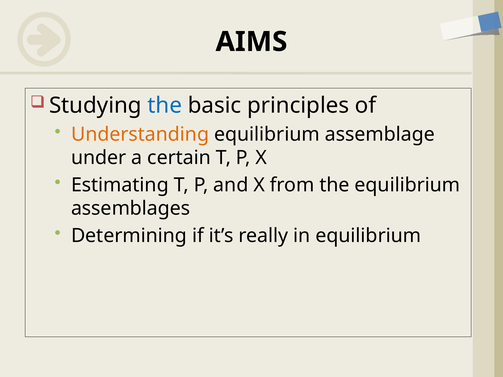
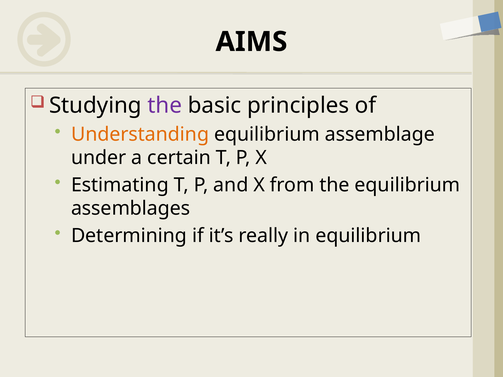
the colour: blue -> purple (165, 106)
